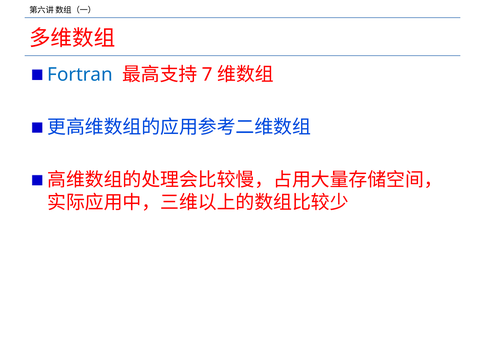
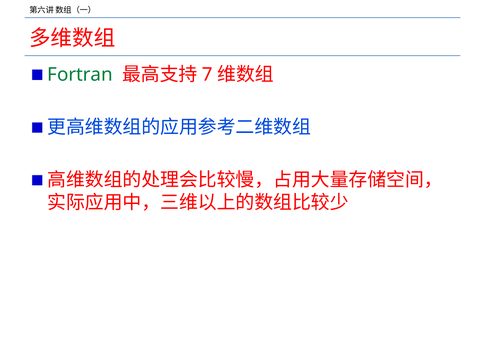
Fortran colour: blue -> green (80, 75)
